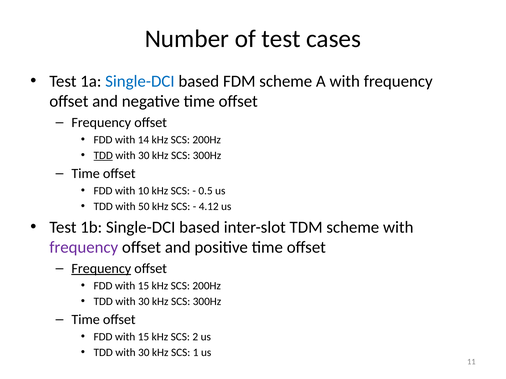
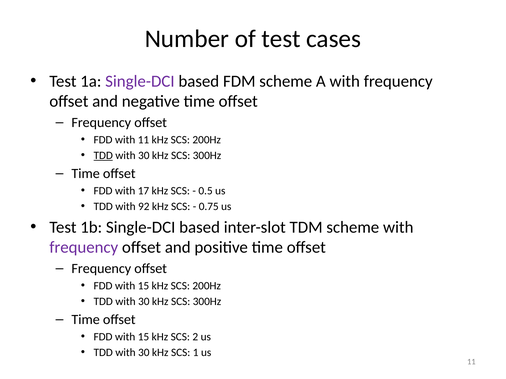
Single-DCI colour: blue -> purple (140, 81)
with 14: 14 -> 11 (143, 140)
10: 10 -> 17 (143, 191)
50: 50 -> 92 (144, 207)
4.12: 4.12 -> 0.75 (209, 207)
Frequency underline: present -> none (101, 269)
